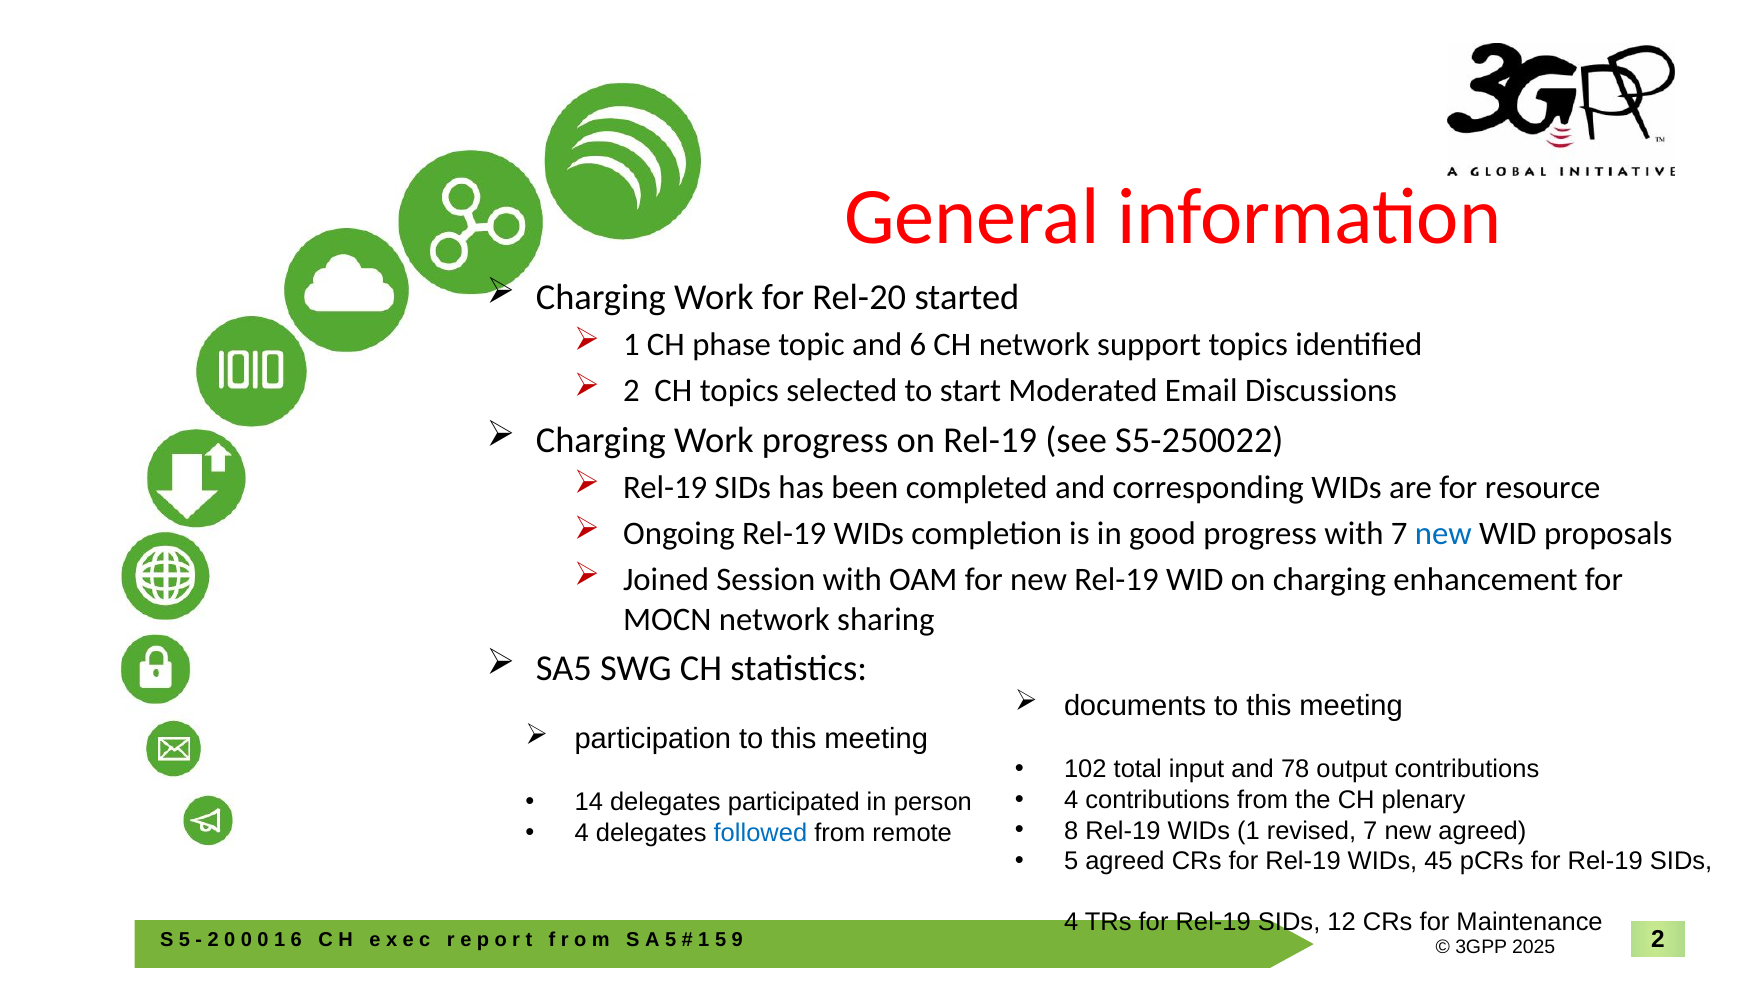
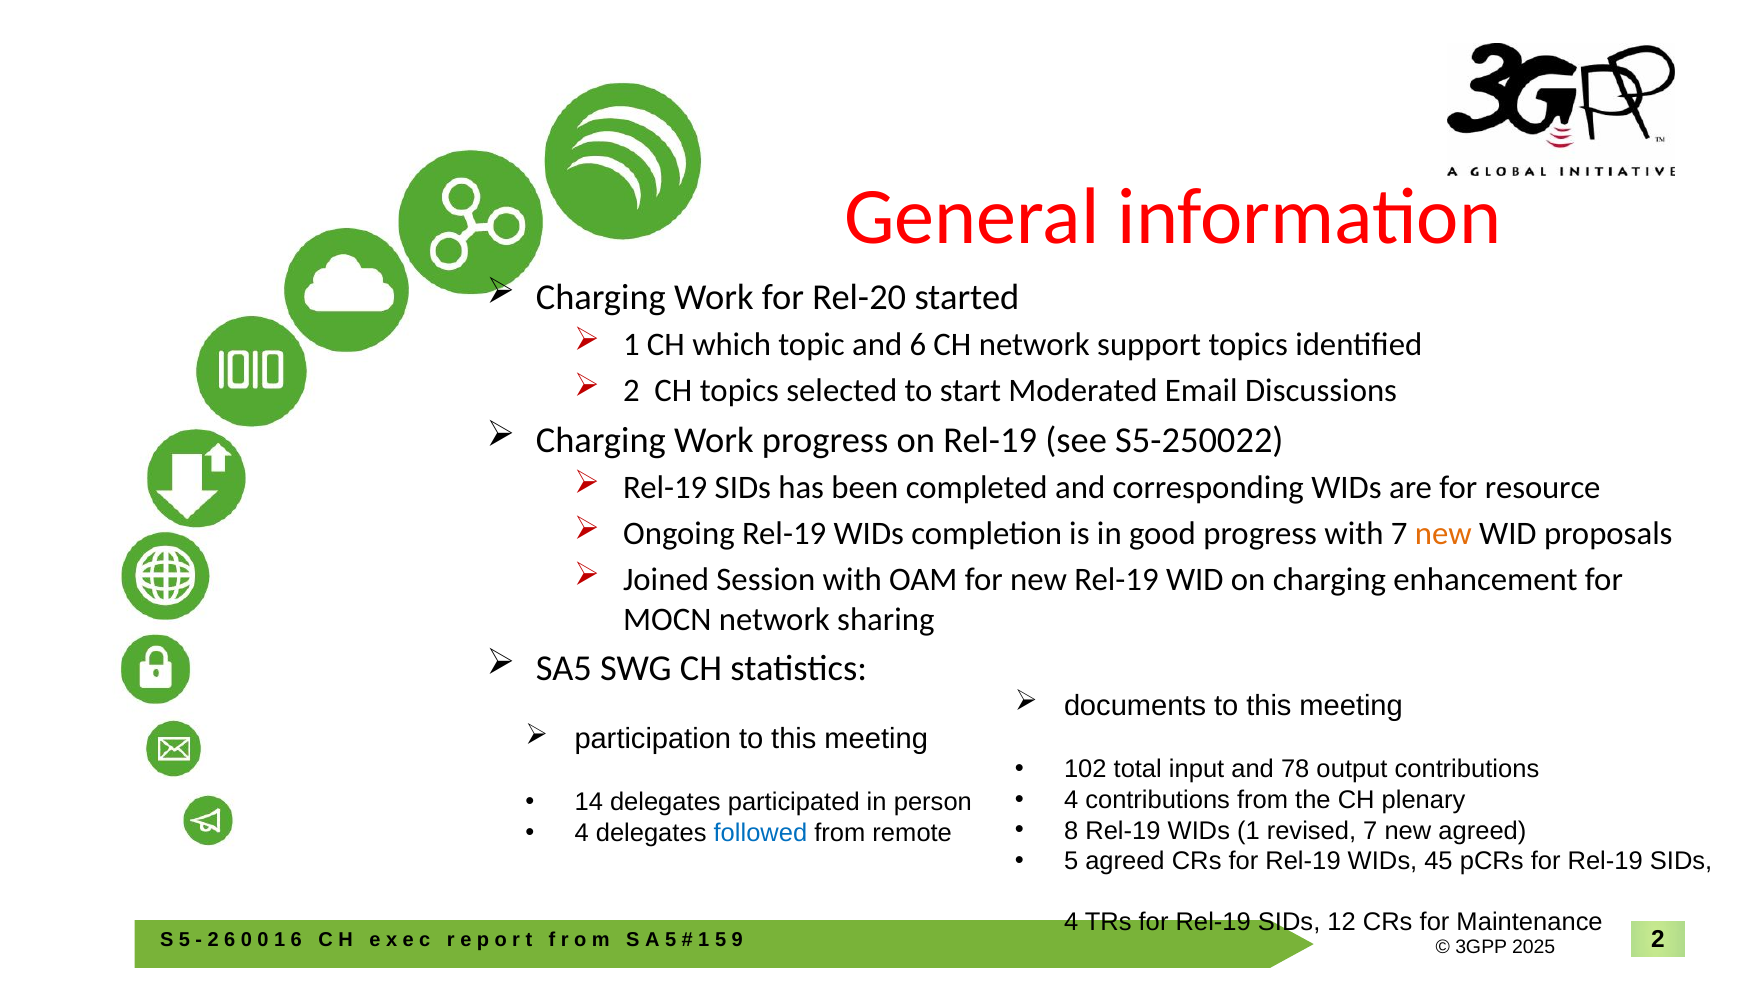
phase: phase -> which (732, 345)
new colour: blue -> orange (1443, 534)
2 0: 0 -> 6 (230, 939)
